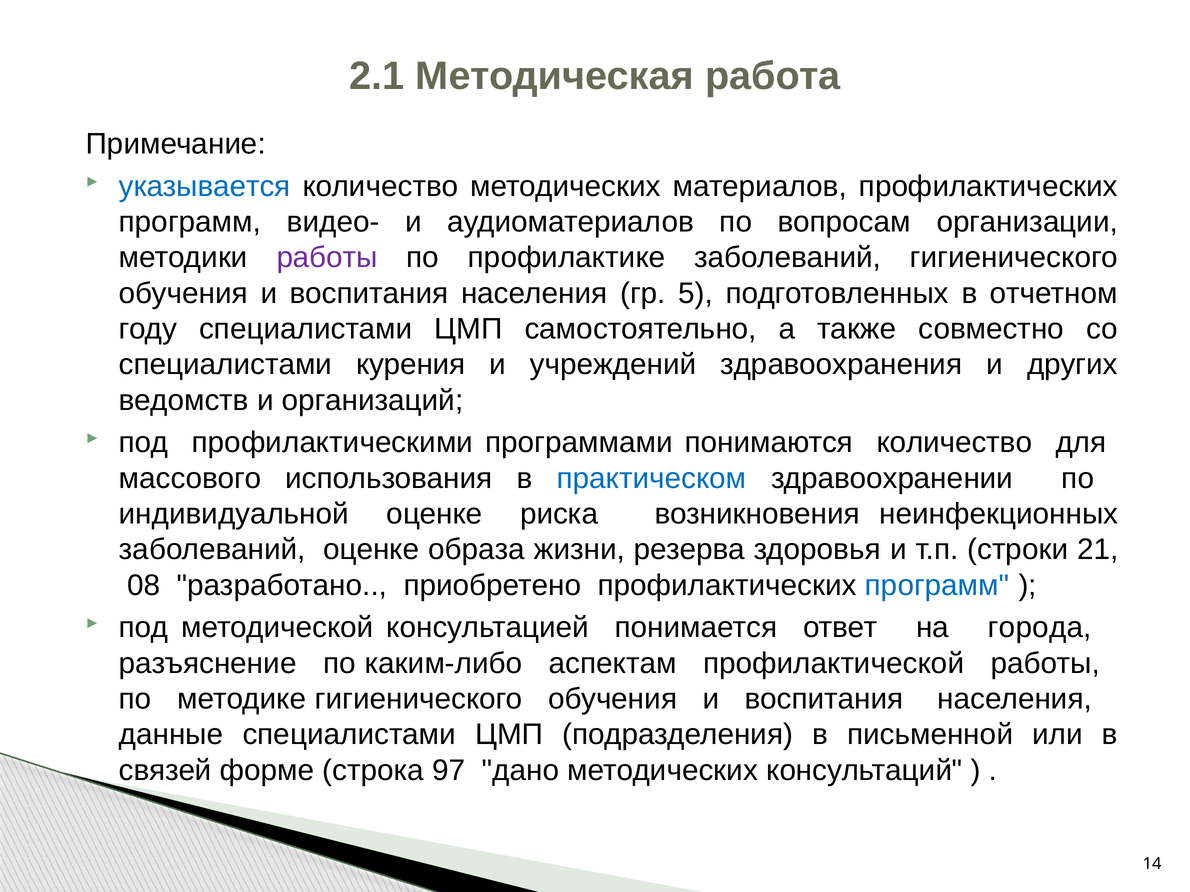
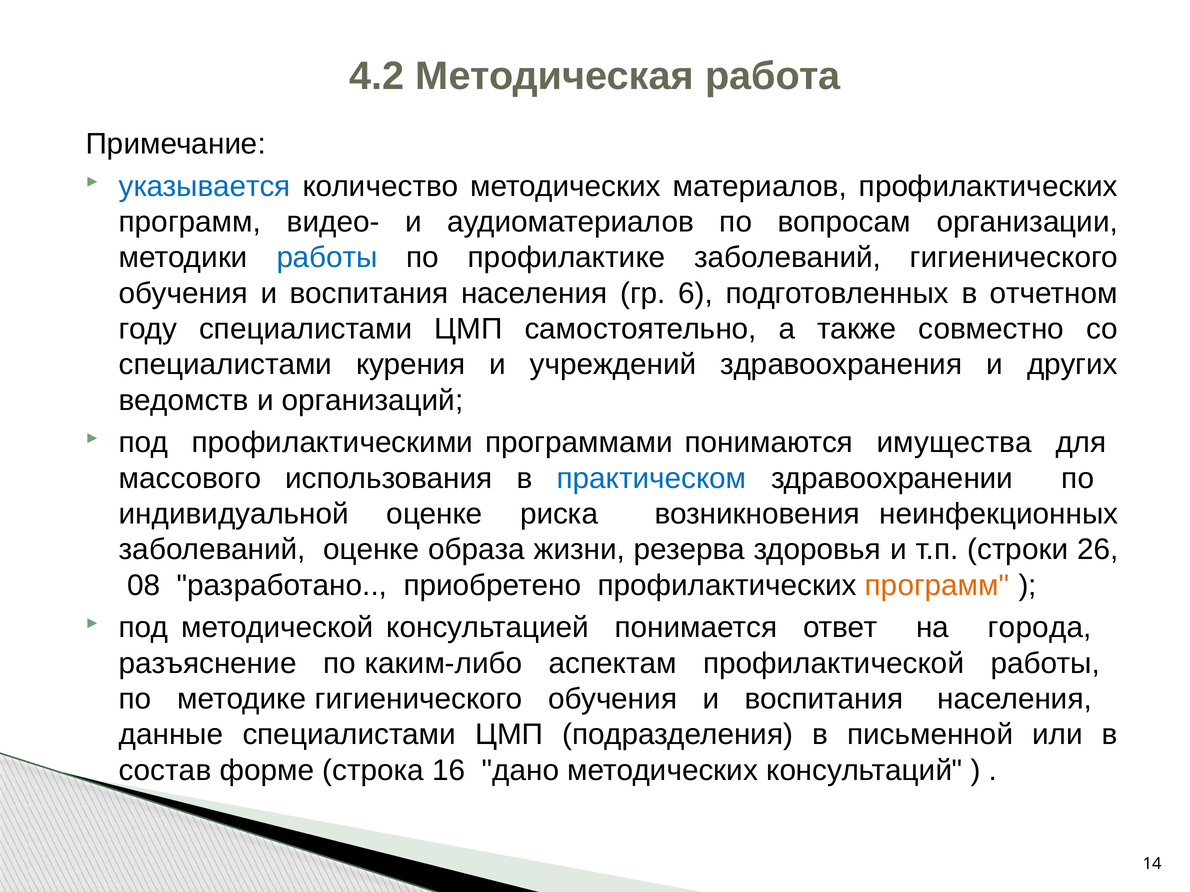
2.1: 2.1 -> 4.2 (377, 76)
работы colour: purple -> blue (327, 258)
5: 5 -> 6 (696, 293)
понимаются количество: количество -> имущества (954, 443)
21: 21 -> 26 (1098, 550)
программ colour: blue -> orange (937, 586)
связей: связей -> состав (165, 771)
97: 97 -> 16 (449, 771)
